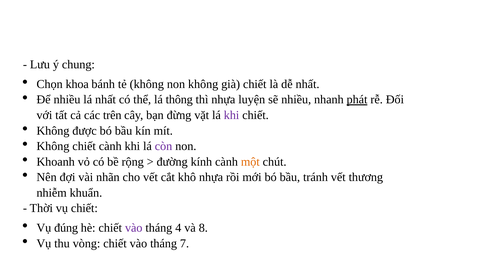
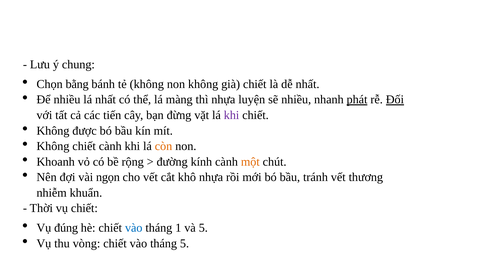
khoa: khoa -> bằng (77, 84)
thông: thông -> màng (179, 100)
Đối underline: none -> present (395, 100)
trên: trên -> tiến (112, 115)
còn colour: purple -> orange (164, 146)
nhãn: nhãn -> ngọn (108, 177)
vào colour: purple -> blue (134, 228)
4: 4 -> 1 (178, 228)
và 8: 8 -> 5 (203, 228)
tháng 7: 7 -> 5 (185, 243)
